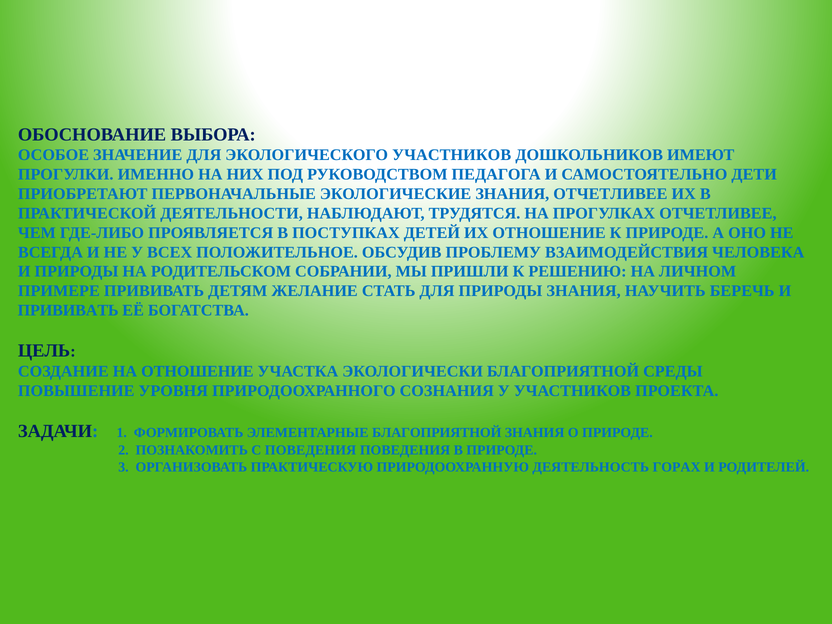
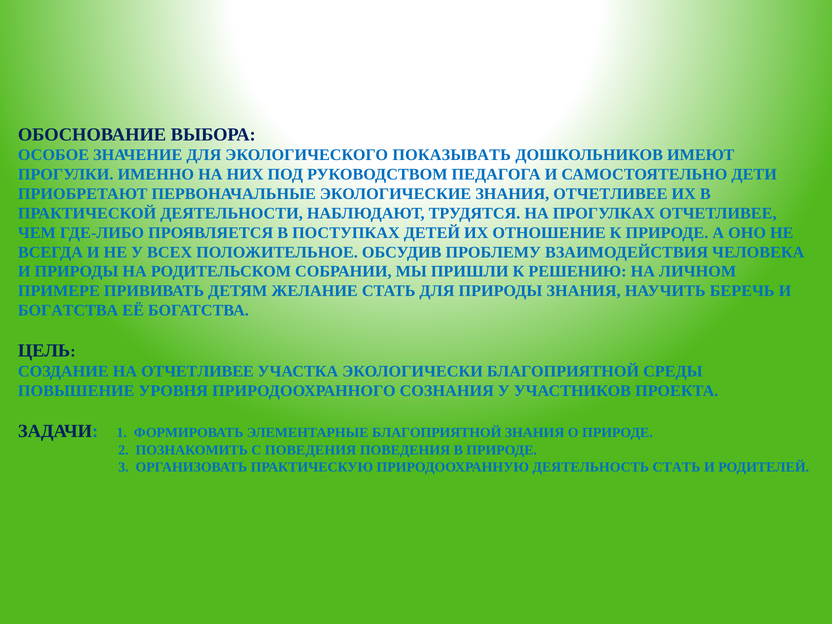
ЭКОЛОГИЧЕСКОГО УЧАСТНИКОВ: УЧАСТНИКОВ -> ПОКАЗЫВАТЬ (452, 155)
ПРИВИВАТЬ: ПРИВИВАТЬ -> БОГАТСТВА (68, 310)
НА ОТНОШЕНИЕ: ОТНОШЕНИЕ -> ОТЧЕТЛИВЕЕ (197, 371)
ДЕЯТЕЛЬНОСТЬ ГОРАХ: ГОРАХ -> СТАТЬ (676, 467)
